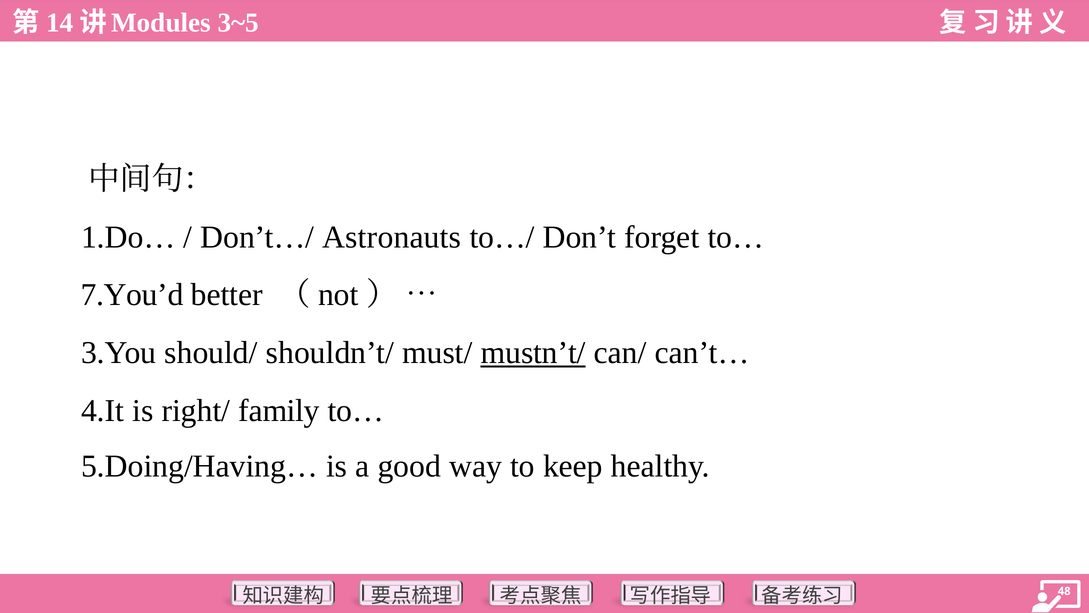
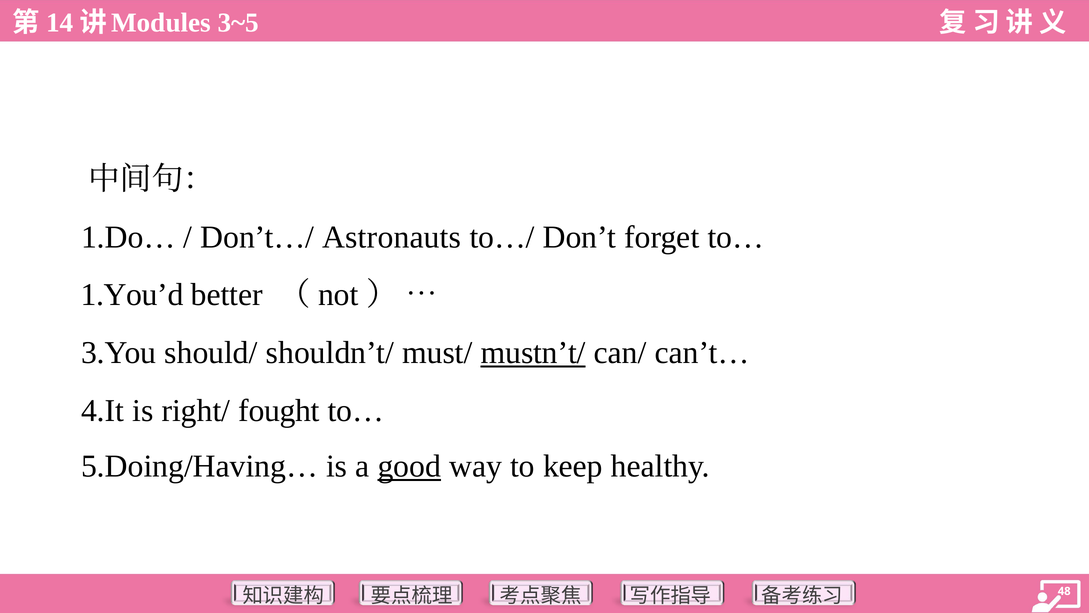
7.You’d: 7.You’d -> 1.You’d (132, 295)
family: family -> fought (279, 410)
good underline: none -> present (409, 466)
